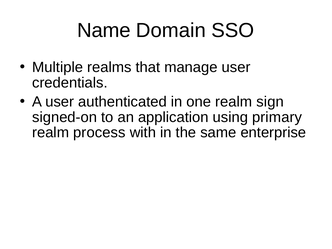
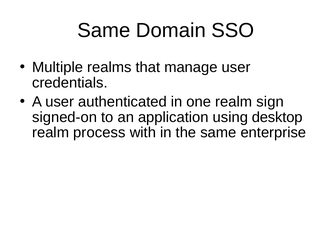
Name: Name -> Same (104, 30)
primary: primary -> desktop (277, 117)
